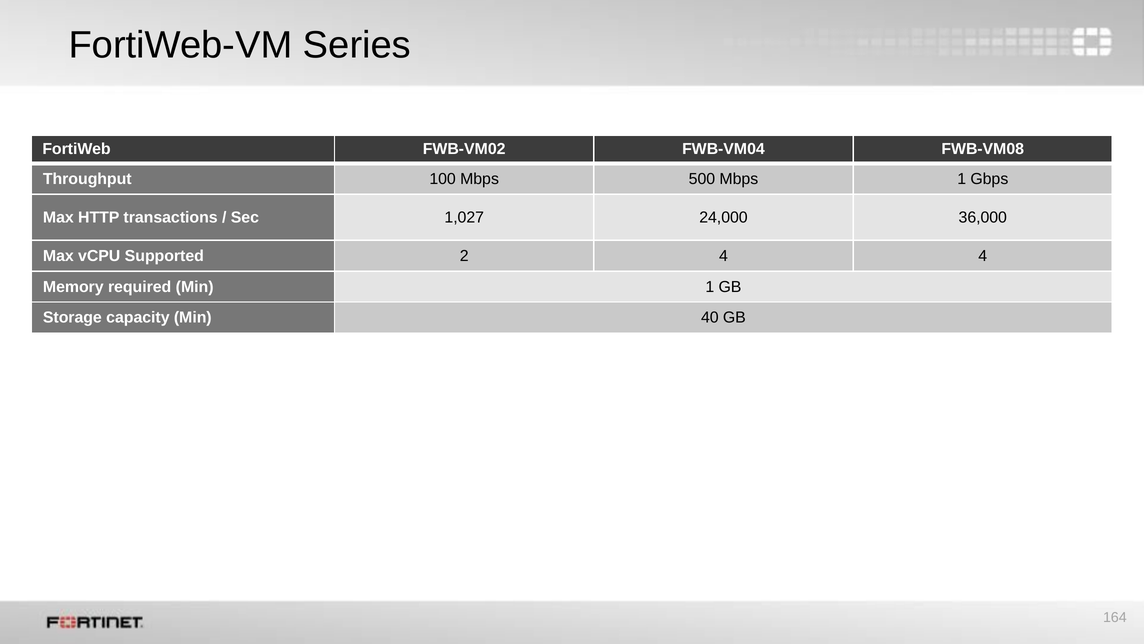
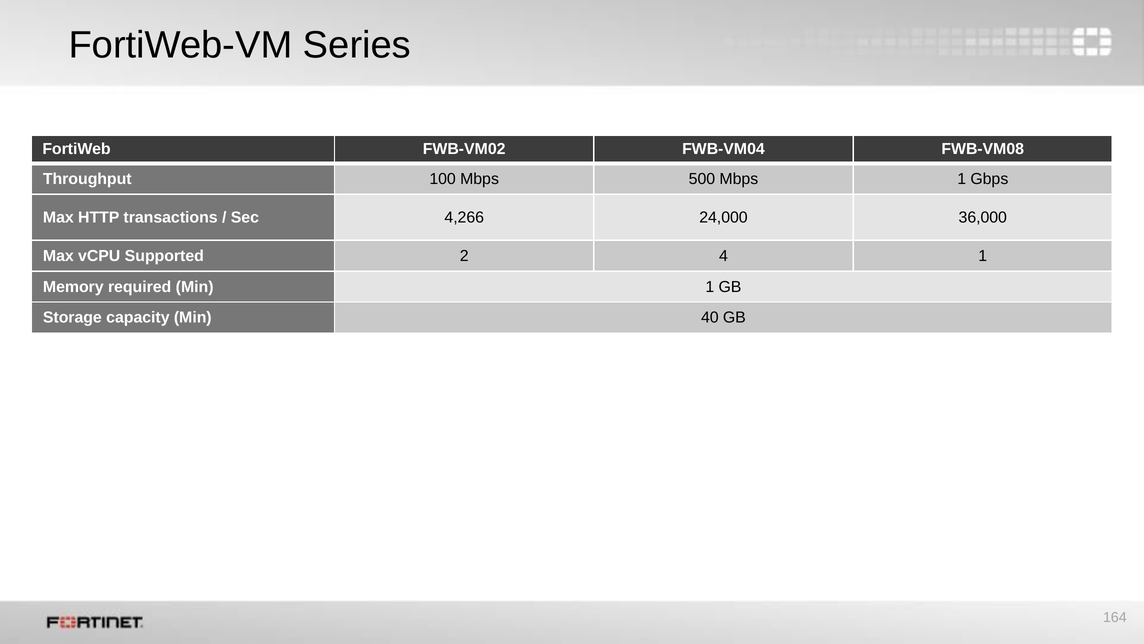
1,027: 1,027 -> 4,266 (464, 217)
4 4: 4 -> 1 (983, 256)
